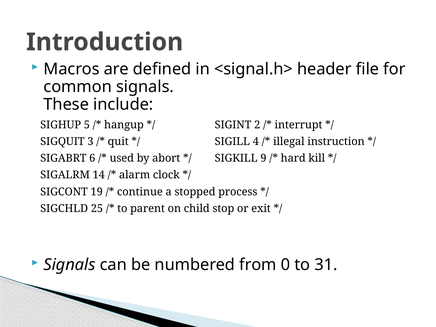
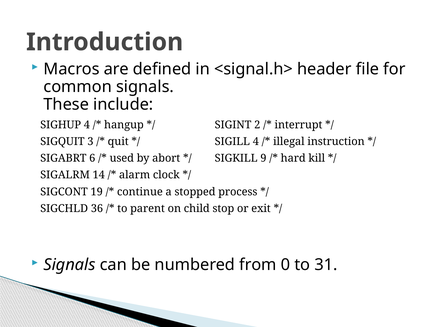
SIGHUP 5: 5 -> 4 (87, 125)
25: 25 -> 36 (97, 208)
